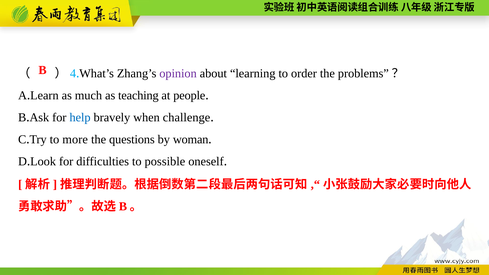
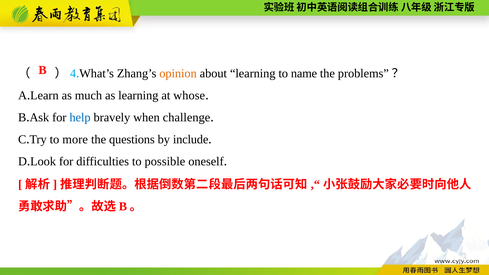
opinion colour: purple -> orange (178, 73)
order: order -> name (304, 73)
as teaching: teaching -> learning (138, 95)
people: people -> whose (189, 95)
woman: woman -> include (191, 139)
